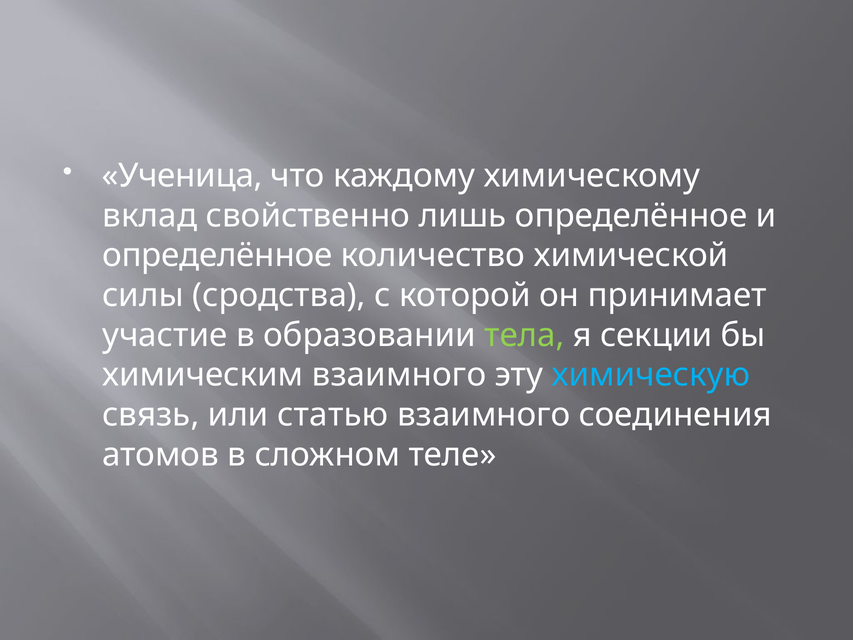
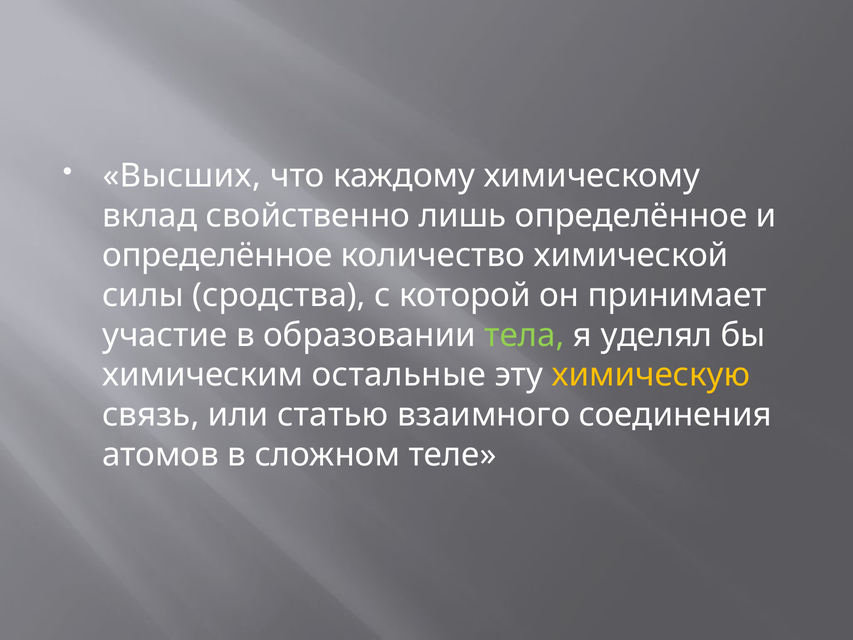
Ученица: Ученица -> Высших (182, 176)
секции: секции -> уделял (656, 335)
химическим взаимного: взаимного -> остальные (399, 375)
химическую colour: light blue -> yellow (651, 375)
